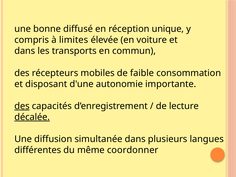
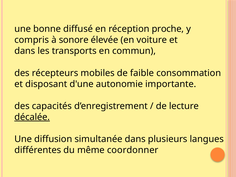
unique: unique -> proche (168, 29)
limites: limites -> sonore (74, 40)
des underline: present -> none (22, 106)
